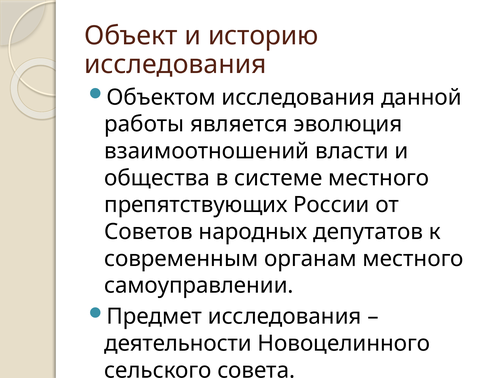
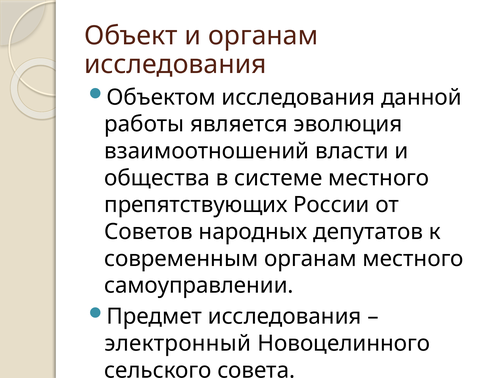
и историю: историю -> органам (263, 36)
деятельности: деятельности -> электронный (178, 343)
